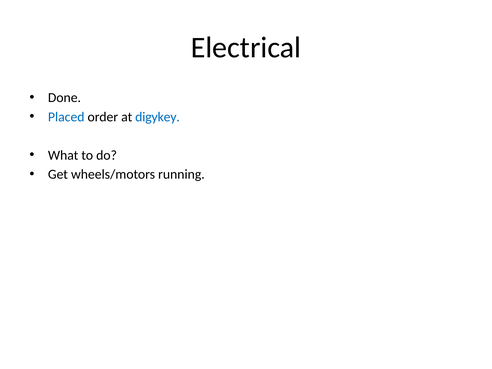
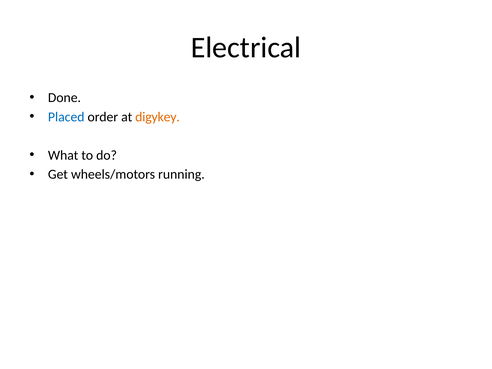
digykey colour: blue -> orange (158, 117)
